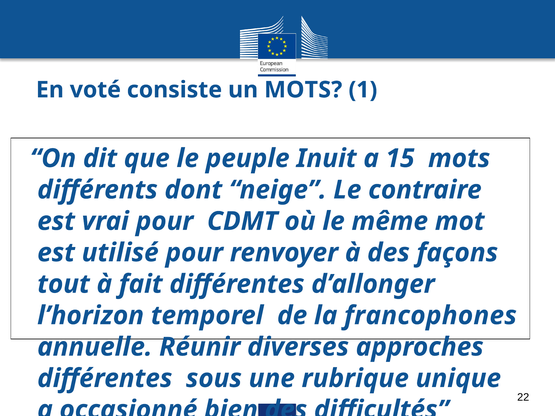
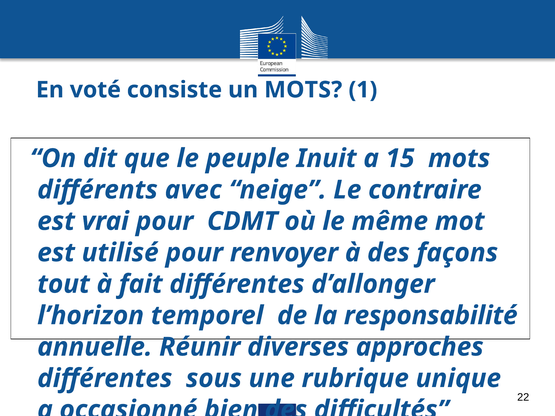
dont: dont -> avec (193, 190)
francophones: francophones -> responsabilité (431, 316)
